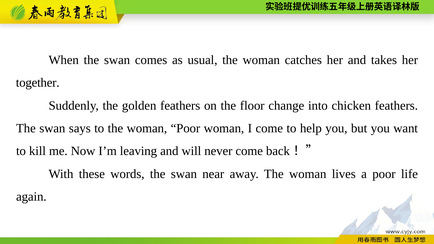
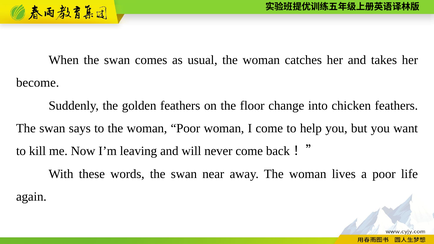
together: together -> become (38, 83)
